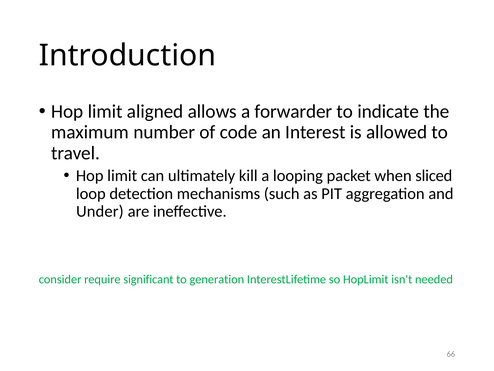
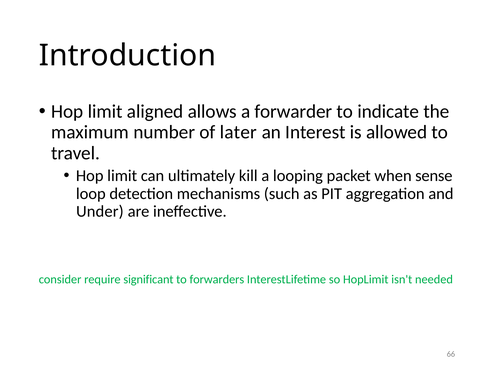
code: code -> later (238, 132)
sliced: sliced -> sense (434, 176)
generation: generation -> forwarders (217, 279)
